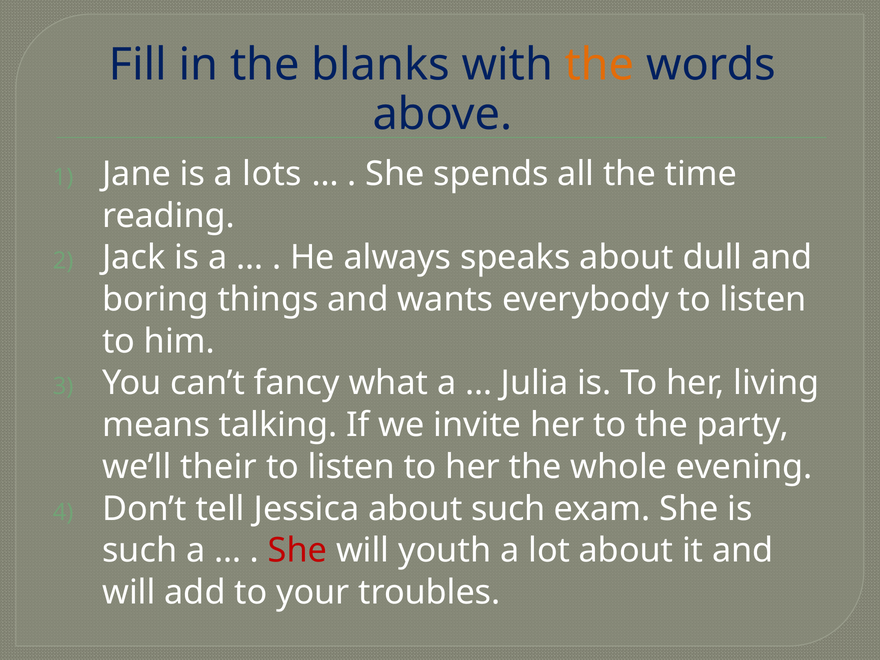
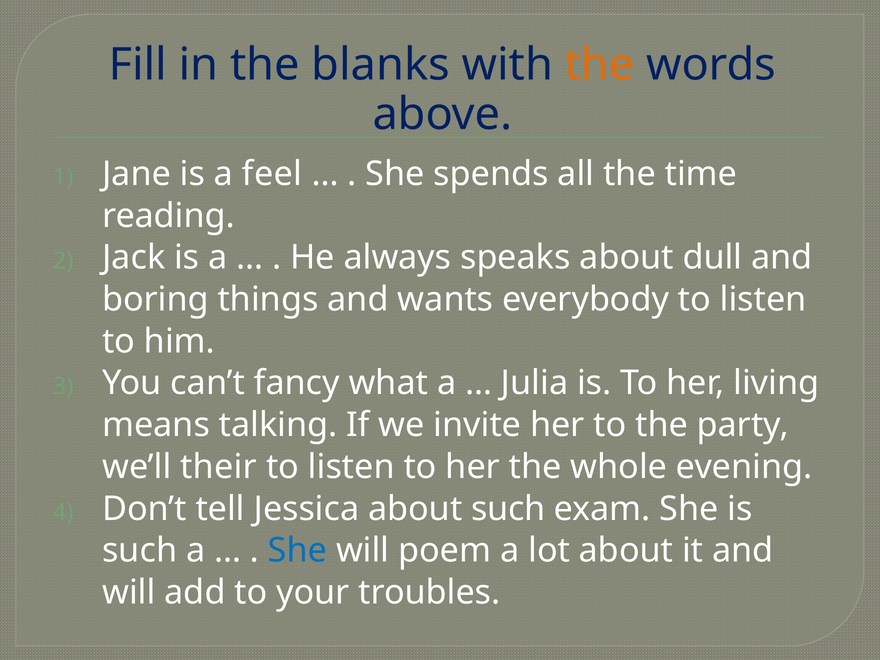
lots: lots -> feel (272, 174)
She colour: red -> blue (298, 551)
youth: youth -> poem (445, 551)
